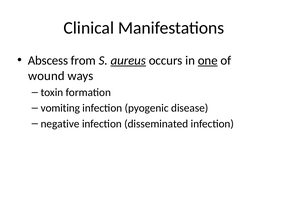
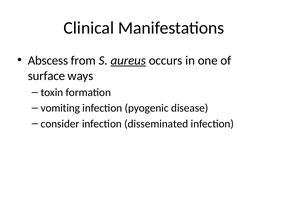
one underline: present -> none (208, 60)
wound: wound -> surface (46, 76)
negative: negative -> consider (60, 124)
